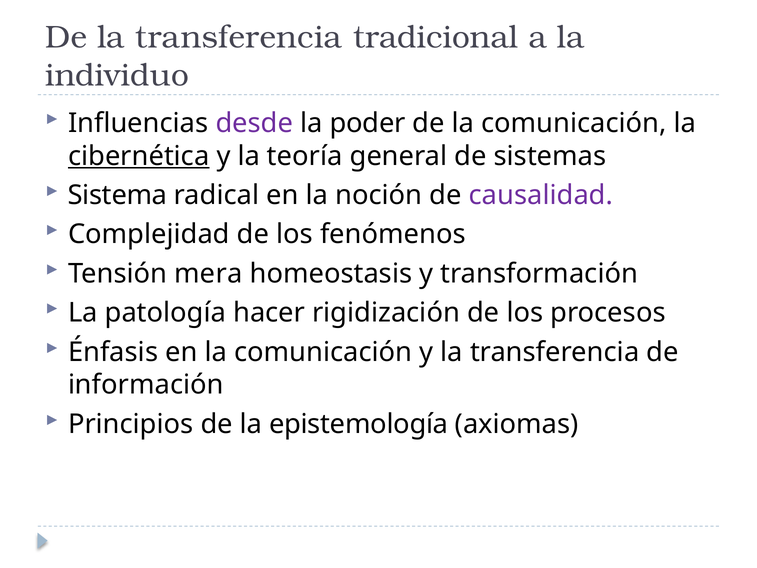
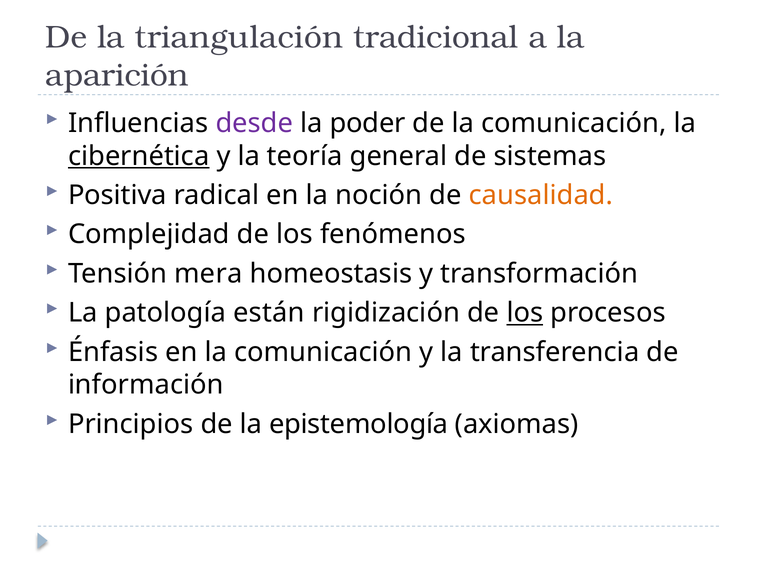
De la transferencia: transferencia -> triangulación (239, 37)
individuo: individuo -> aparición (117, 75)
Sistema: Sistema -> Positiva (117, 195)
causalidad colour: purple -> orange (541, 195)
hacer: hacer -> están (269, 313)
los underline: none -> present (525, 313)
